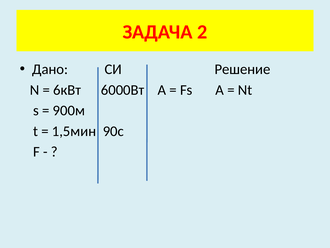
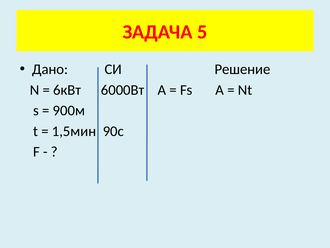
2: 2 -> 5 (202, 32)
